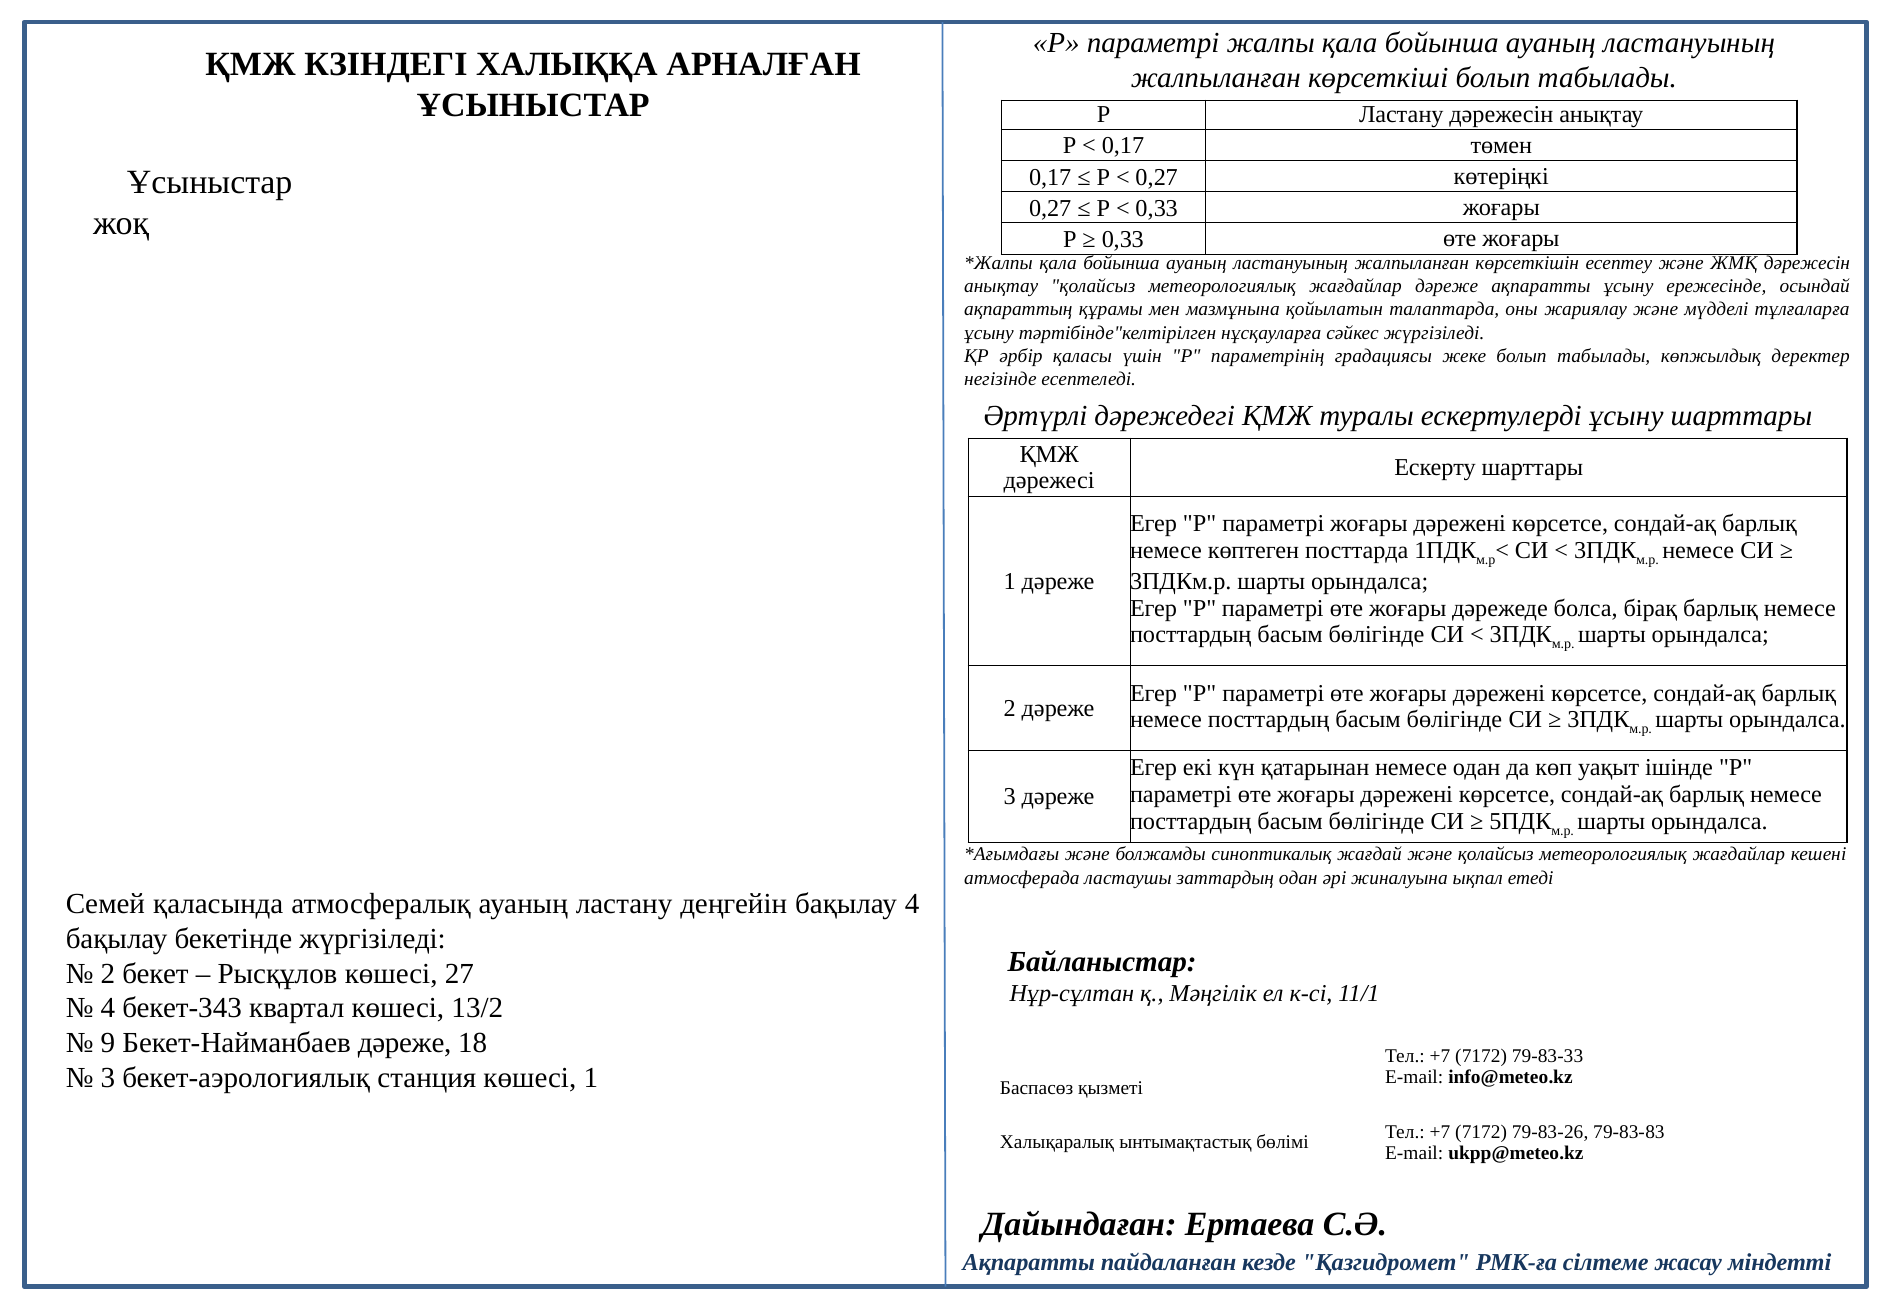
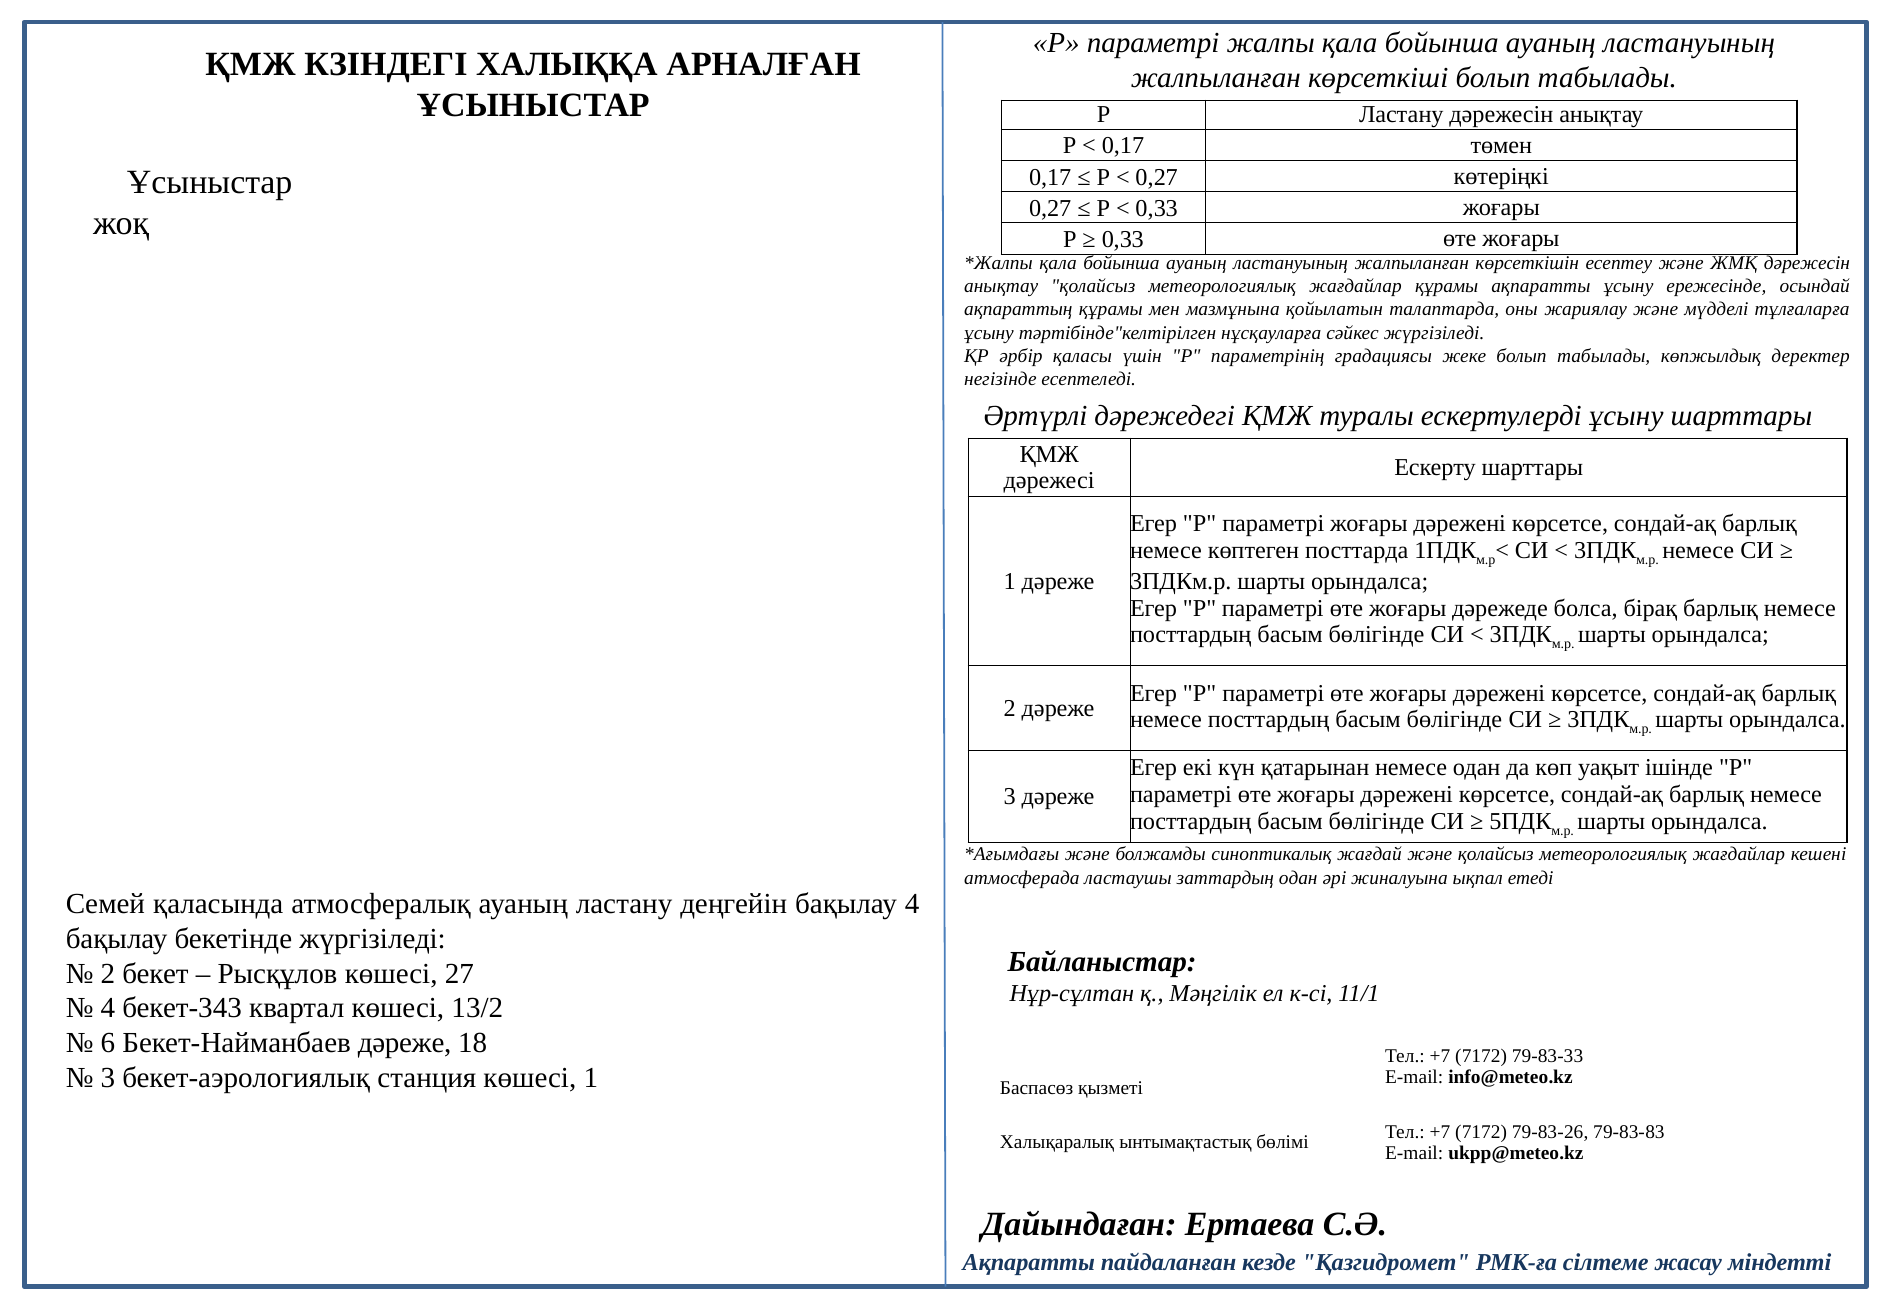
жағдайлар дәреже: дәреже -> құрамы (1447, 286)
9: 9 -> 6 (108, 1043)
